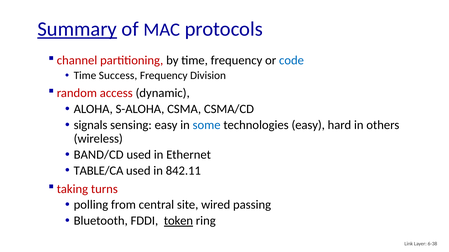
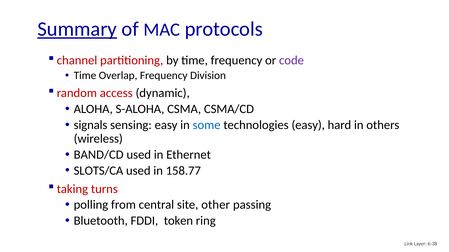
code colour: blue -> purple (291, 61)
Success: Success -> Overlap (118, 76)
TABLE/CA: TABLE/CA -> SLOTS/CA (98, 171)
842.11: 842.11 -> 158.77 (183, 171)
wired: wired -> other (216, 205)
token underline: present -> none (178, 221)
